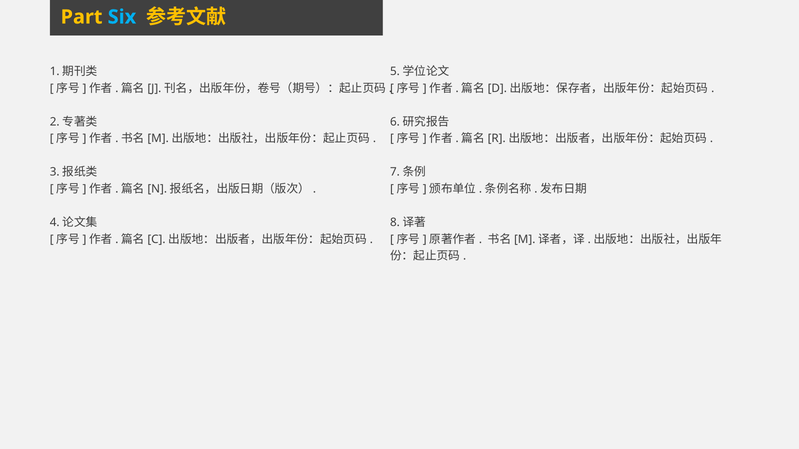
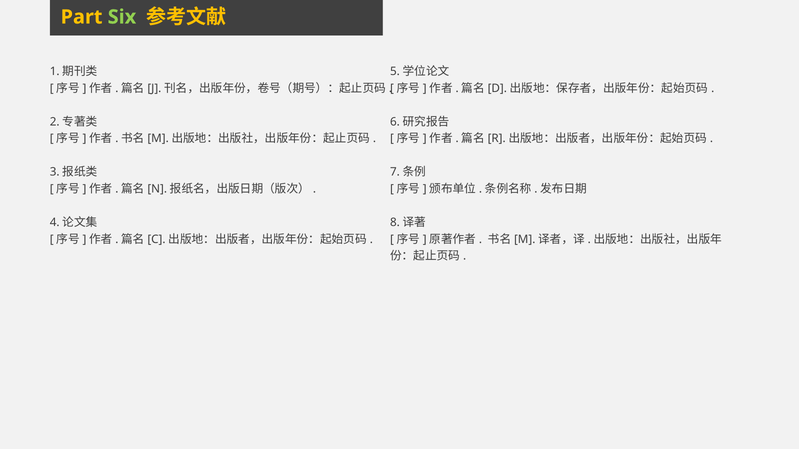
Six colour: light blue -> light green (122, 17)
